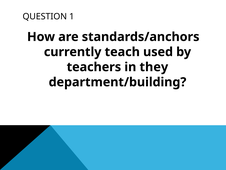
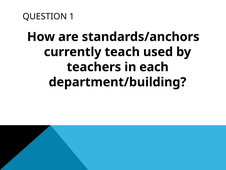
they: they -> each (154, 67)
